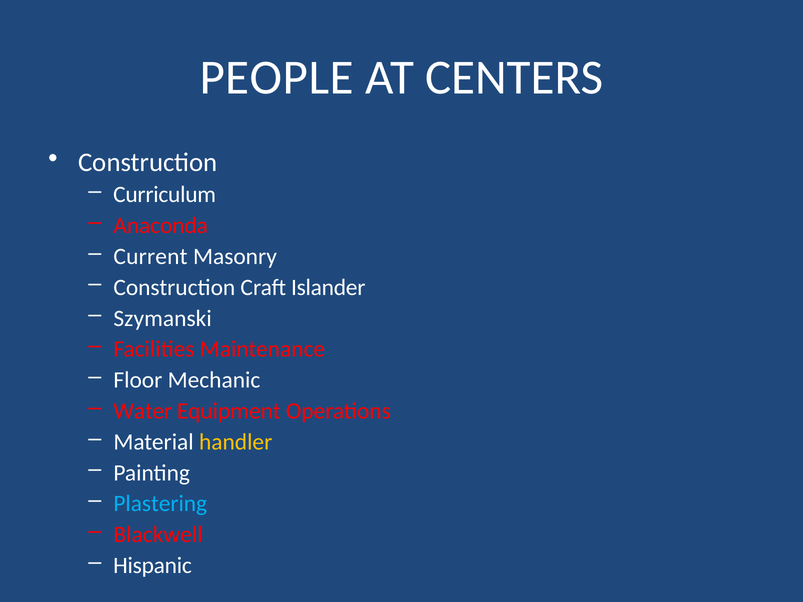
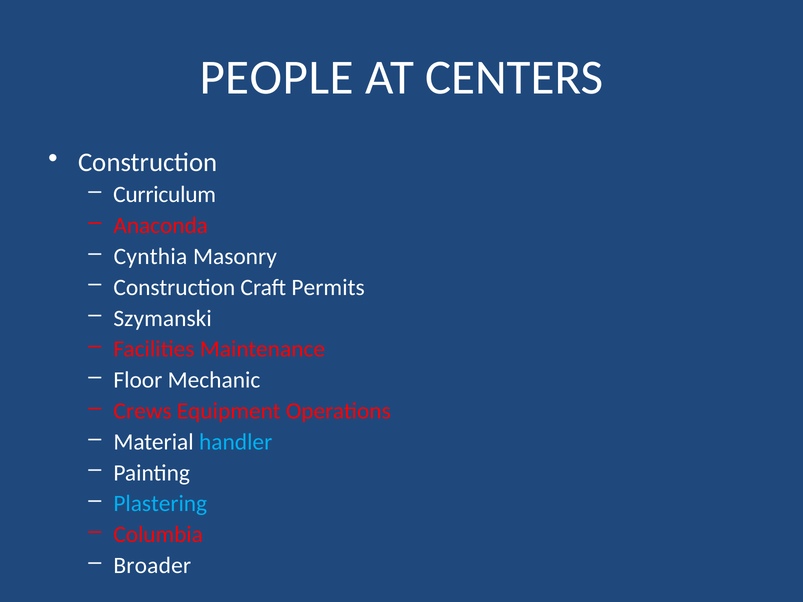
Current: Current -> Cynthia (150, 257)
Islander: Islander -> Permits (328, 288)
Water: Water -> Crews (143, 411)
handler colour: yellow -> light blue (236, 442)
Blackwell: Blackwell -> Columbia (158, 535)
Hispanic: Hispanic -> Broader (152, 566)
